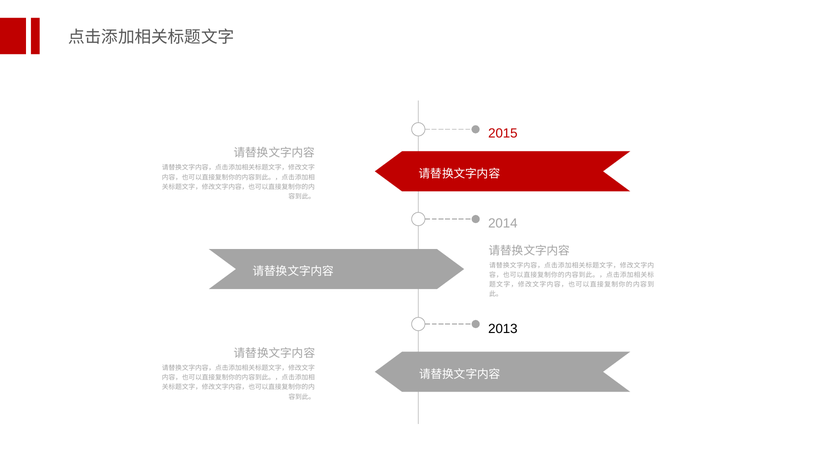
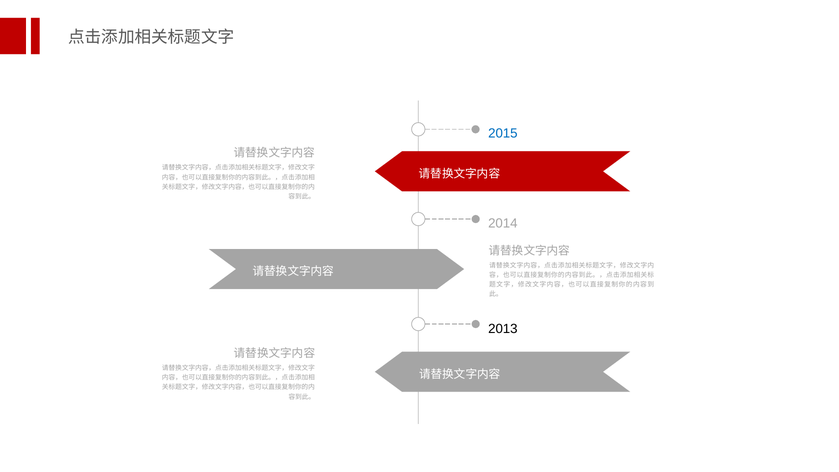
2015 colour: red -> blue (503, 134)
